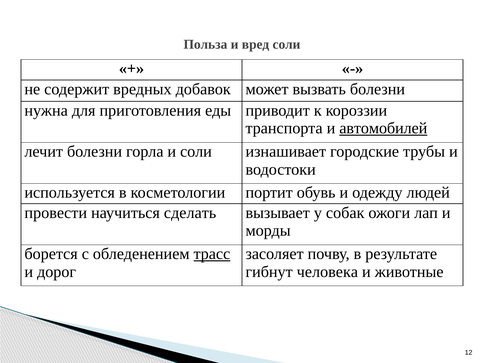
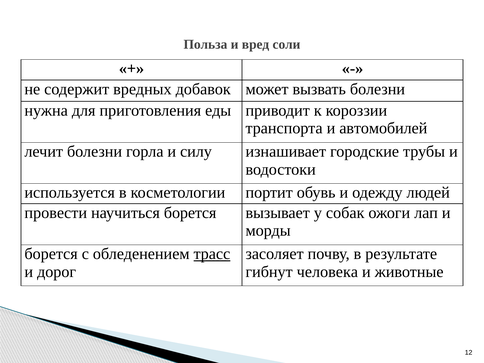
автомобилей underline: present -> none (383, 128)
и соли: соли -> силу (196, 152)
научиться сделать: сделать -> борется (190, 213)
